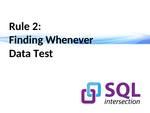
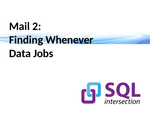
Rule: Rule -> Mail (19, 26)
Test: Test -> Jobs (43, 53)
